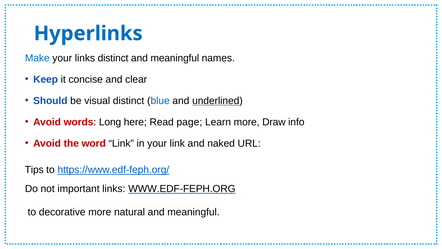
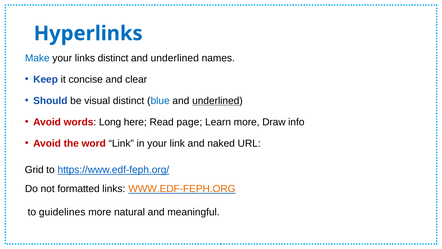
meaningful: meaningful -> underlined (175, 58)
Tips: Tips -> Grid (34, 170)
important: important -> formatted (79, 189)
WWW.EDF-FEPH.ORG colour: black -> orange (182, 189)
decorative: decorative -> guidelines (62, 212)
